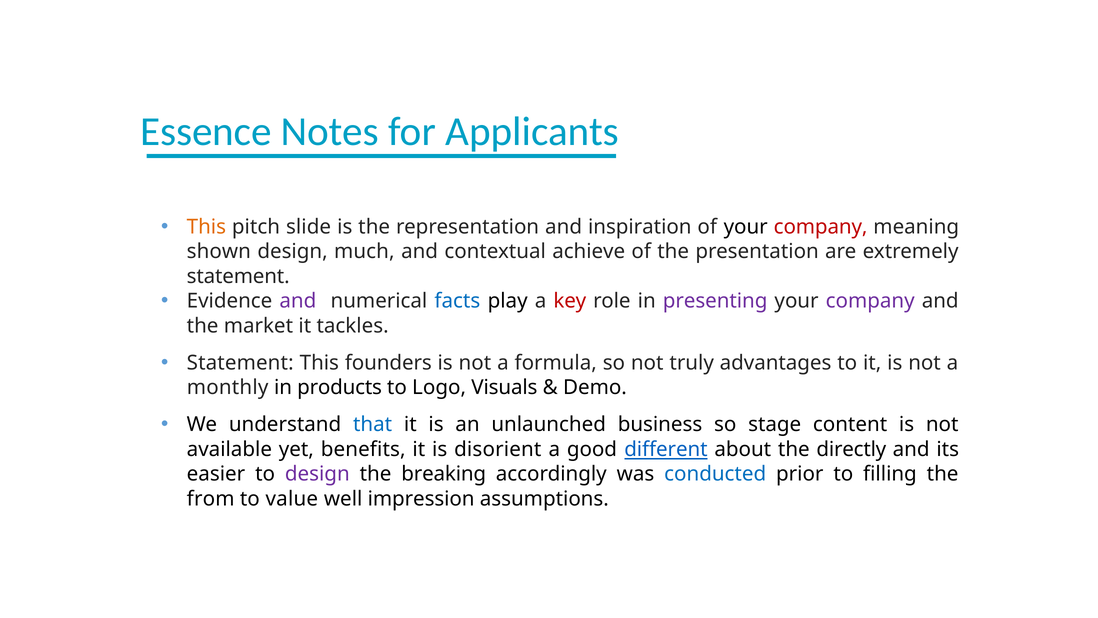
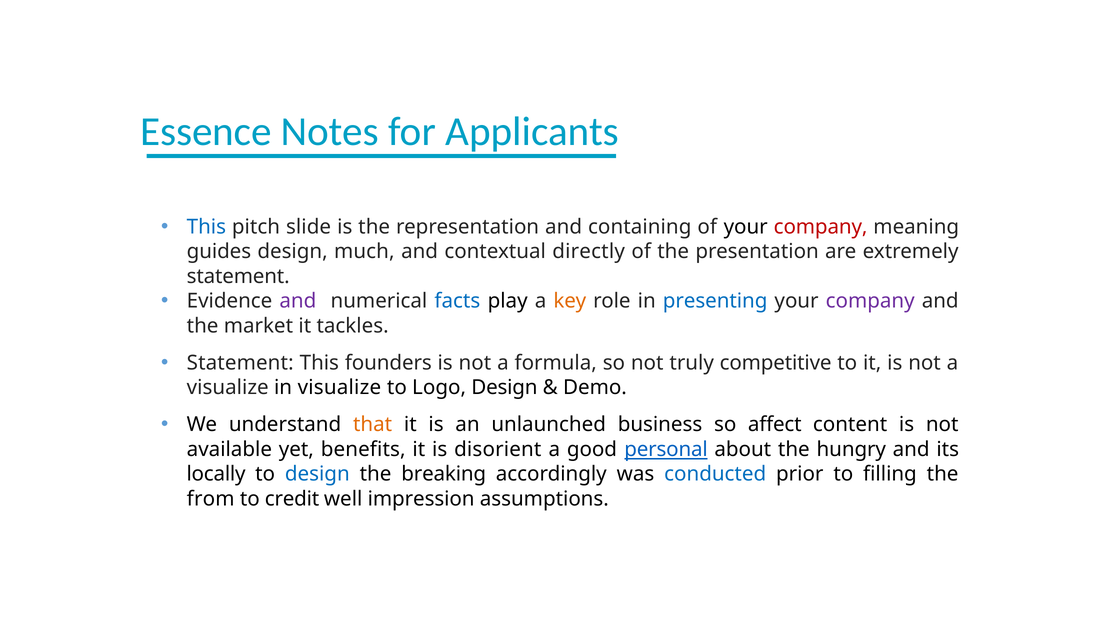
This colour: orange -> blue (206, 227)
inspiration: inspiration -> containing (640, 227)
shown: shown -> guides (219, 252)
achieve: achieve -> directly (589, 252)
key colour: red -> orange (570, 301)
presenting colour: purple -> blue (715, 301)
advantages: advantages -> competitive (776, 363)
monthly: monthly -> visualize (228, 387)
in products: products -> visualize (339, 387)
Logo Visuals: Visuals -> Design (504, 387)
that colour: blue -> orange (373, 424)
stage: stage -> affect (775, 424)
different: different -> personal (666, 449)
directly: directly -> hungry (851, 449)
easier: easier -> locally (216, 474)
design colour: purple -> blue (317, 474)
value: value -> credit (292, 499)
